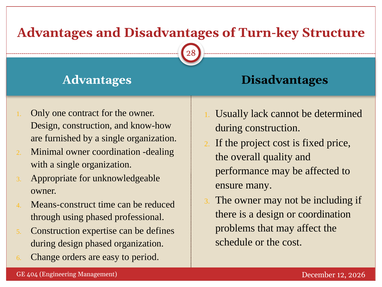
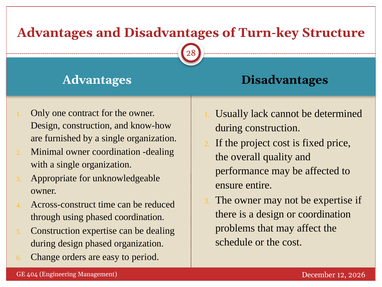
many: many -> entire (259, 185)
be including: including -> expertise (333, 200)
Means-construct: Means-construct -> Across-construct (63, 204)
phased professional: professional -> coordination (139, 217)
be defines: defines -> dealing (160, 230)
